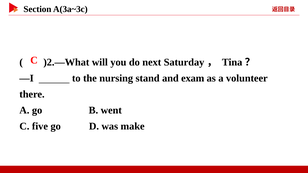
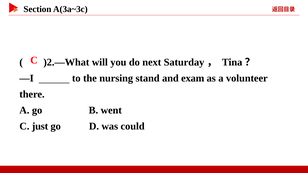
five: five -> just (40, 126)
make: make -> could (133, 126)
